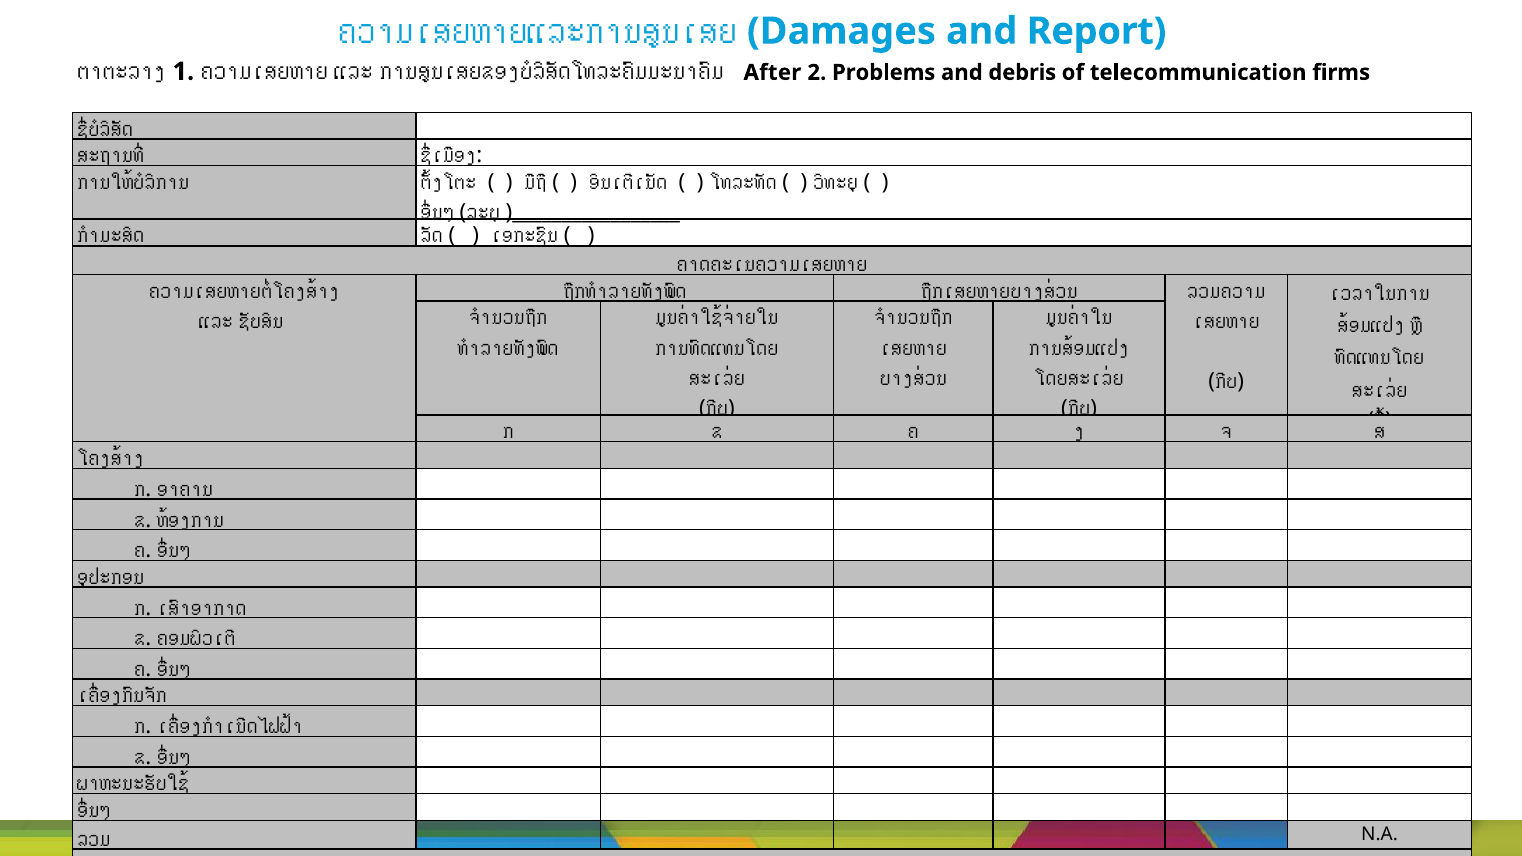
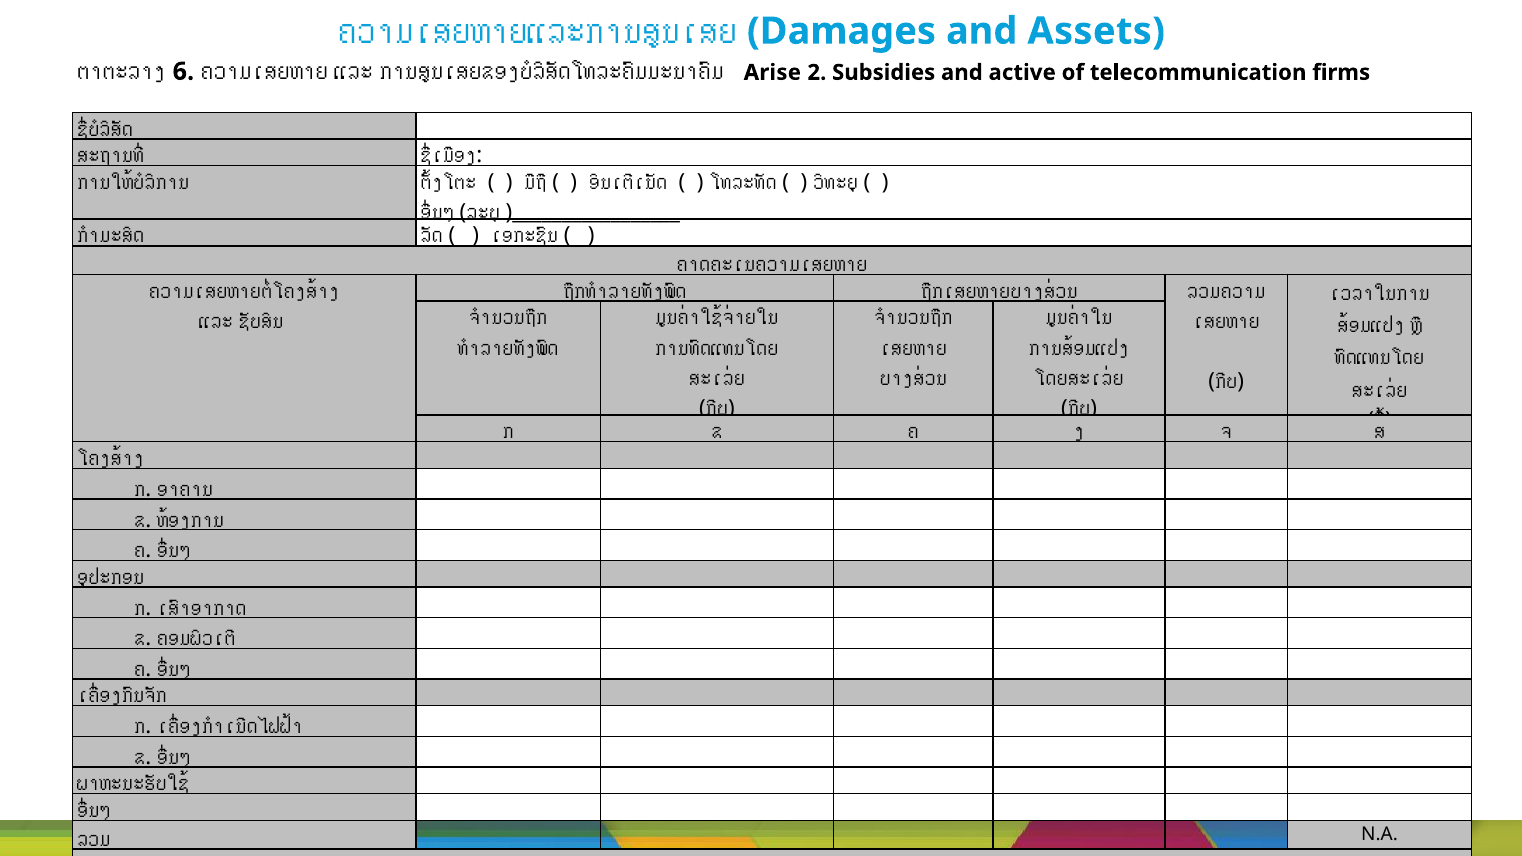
Report: Report -> Assets (1096, 31)
1: 1 -> 6 (183, 71)
After: After -> Arise (772, 72)
Problems: Problems -> Subsidies (884, 72)
debris: debris -> active (1022, 72)
